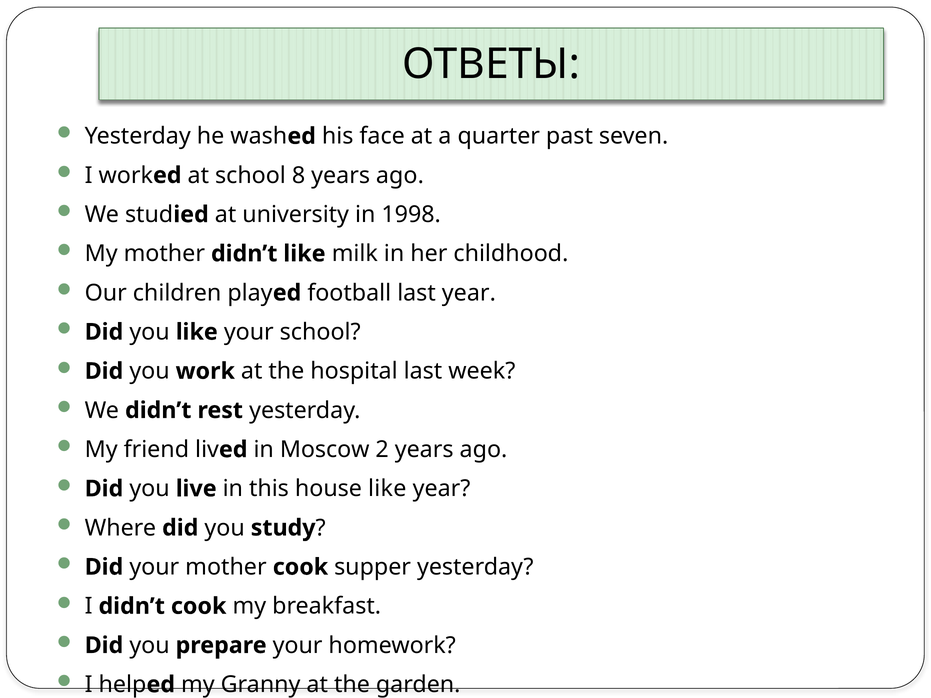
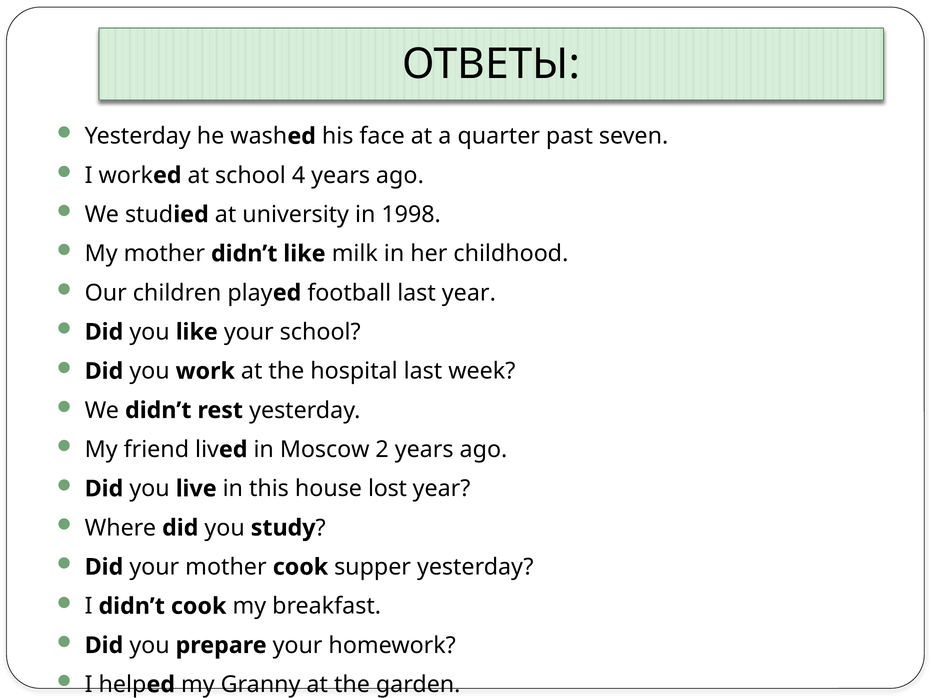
8: 8 -> 4 (299, 175)
house like: like -> lost (387, 489)
